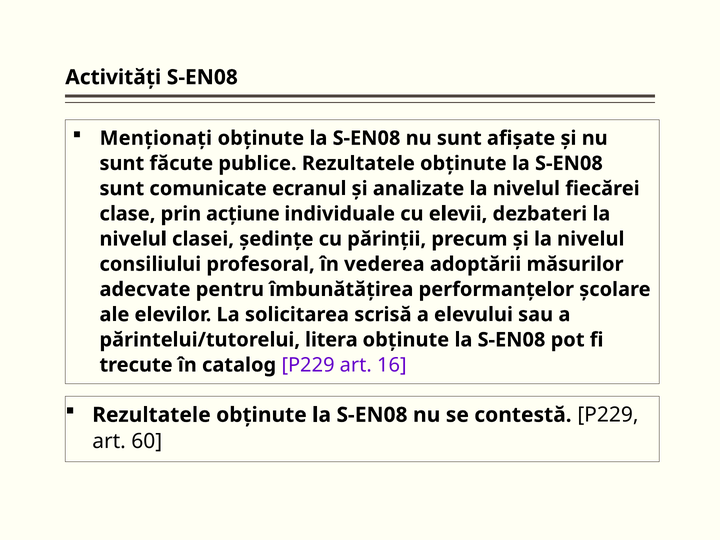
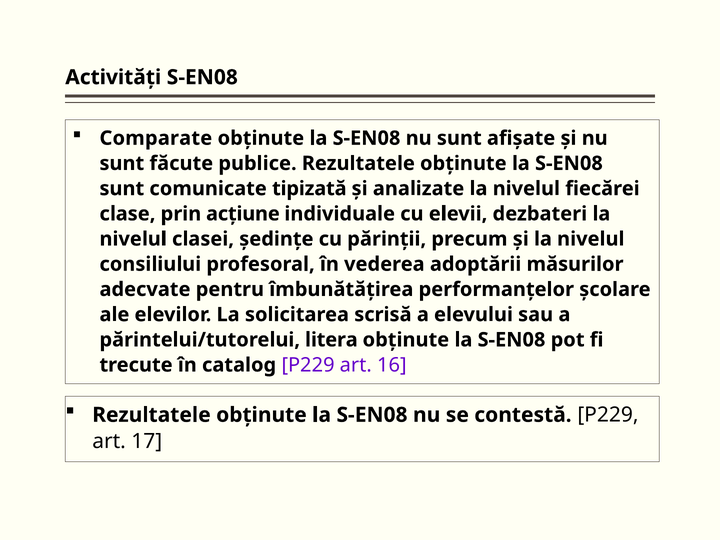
Menţionaţi: Menţionaţi -> Comparate (156, 138)
ecranul: ecranul -> tipizată (309, 189)
60: 60 -> 17 (147, 441)
